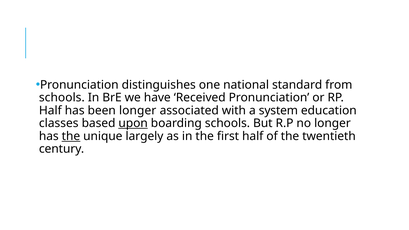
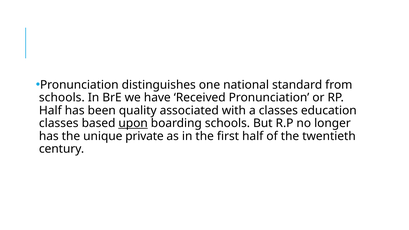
been longer: longer -> quality (138, 111)
a system: system -> classes (278, 111)
the underline: present -> none (71, 136)
largely: largely -> private (145, 136)
